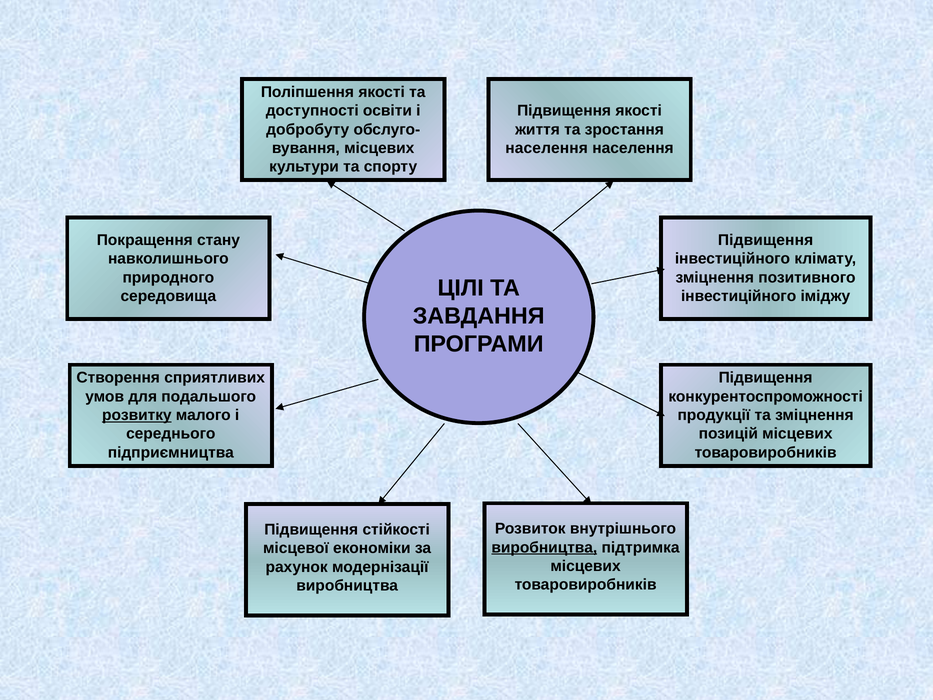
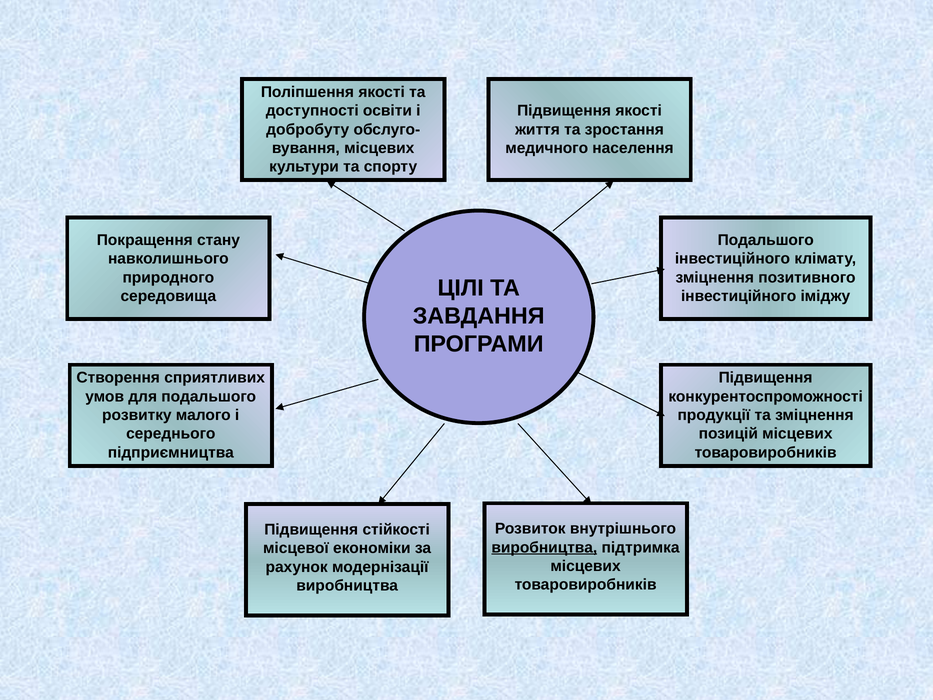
населення: населення -> медичного (547, 148)
Підвищення: Підвищення -> Подальшого (766, 240)
розвитку underline: present -> none (137, 415)
